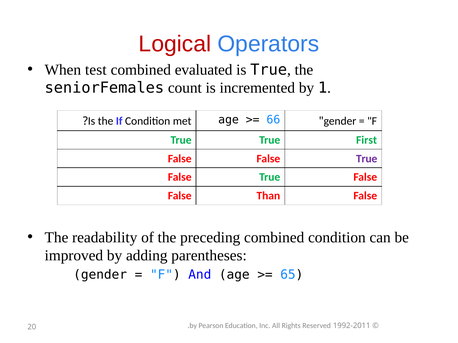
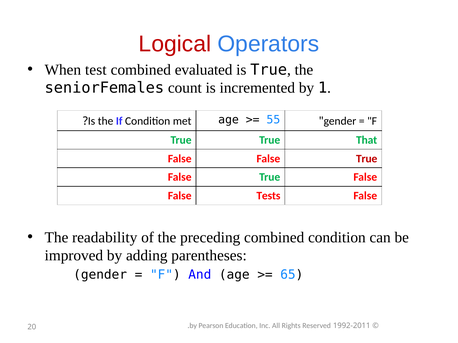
66: 66 -> 55 (273, 120)
First: First -> That (367, 140)
True colour: purple -> red (367, 159)
Than: Than -> Tests (268, 196)
